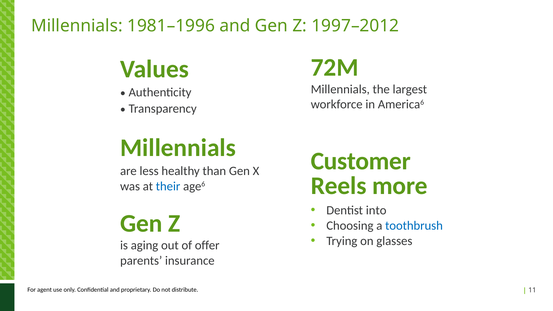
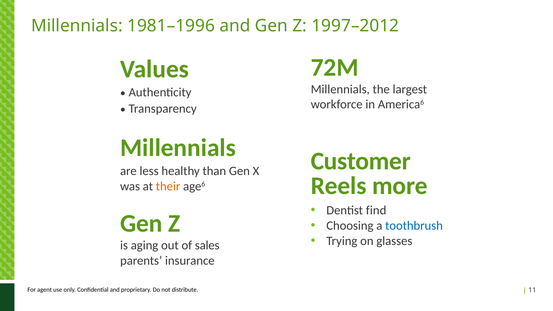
their colour: blue -> orange (168, 186)
into: into -> find (376, 211)
offer: offer -> sales (207, 245)
